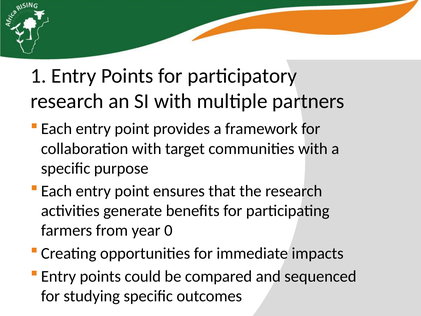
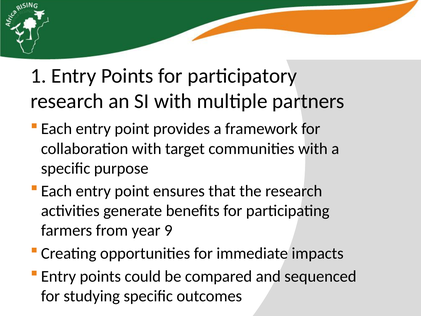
0: 0 -> 9 (168, 230)
